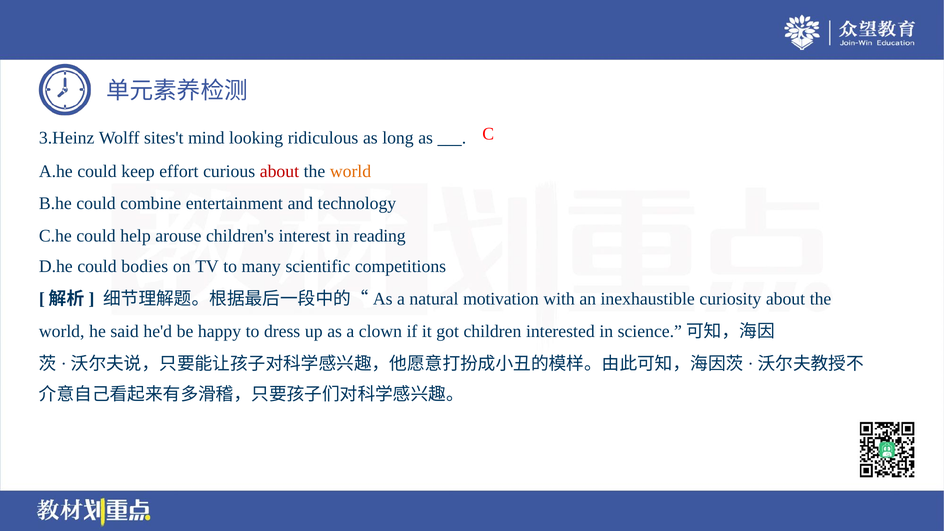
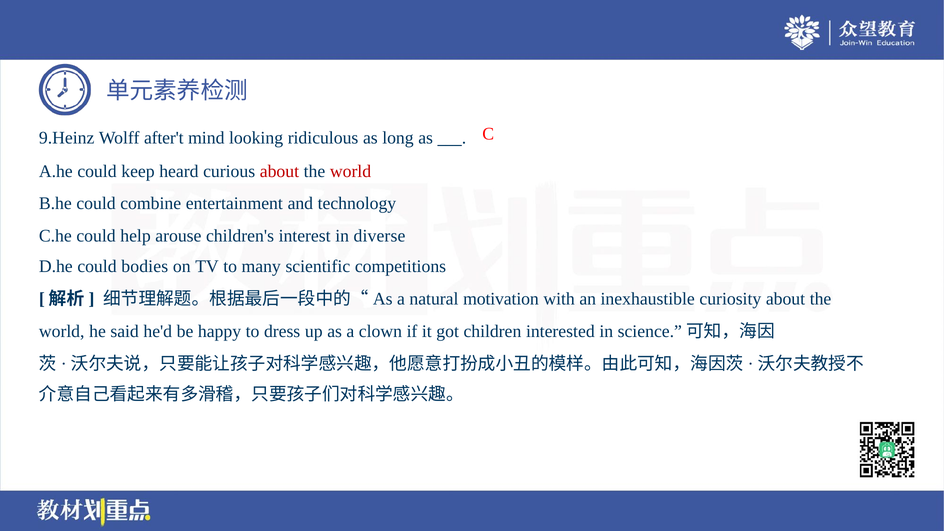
3.Heinz: 3.Heinz -> 9.Heinz (67, 138)
sites't: sites't -> after't (164, 138)
effort: effort -> heard (179, 171)
world colour: orange -> red (351, 171)
reading: reading -> diverse (379, 236)
